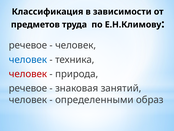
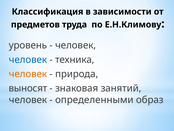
речевое: речевое -> уровень (28, 45)
человек colour: red -> orange (28, 74)
речевое: речевое -> выносят (28, 88)
